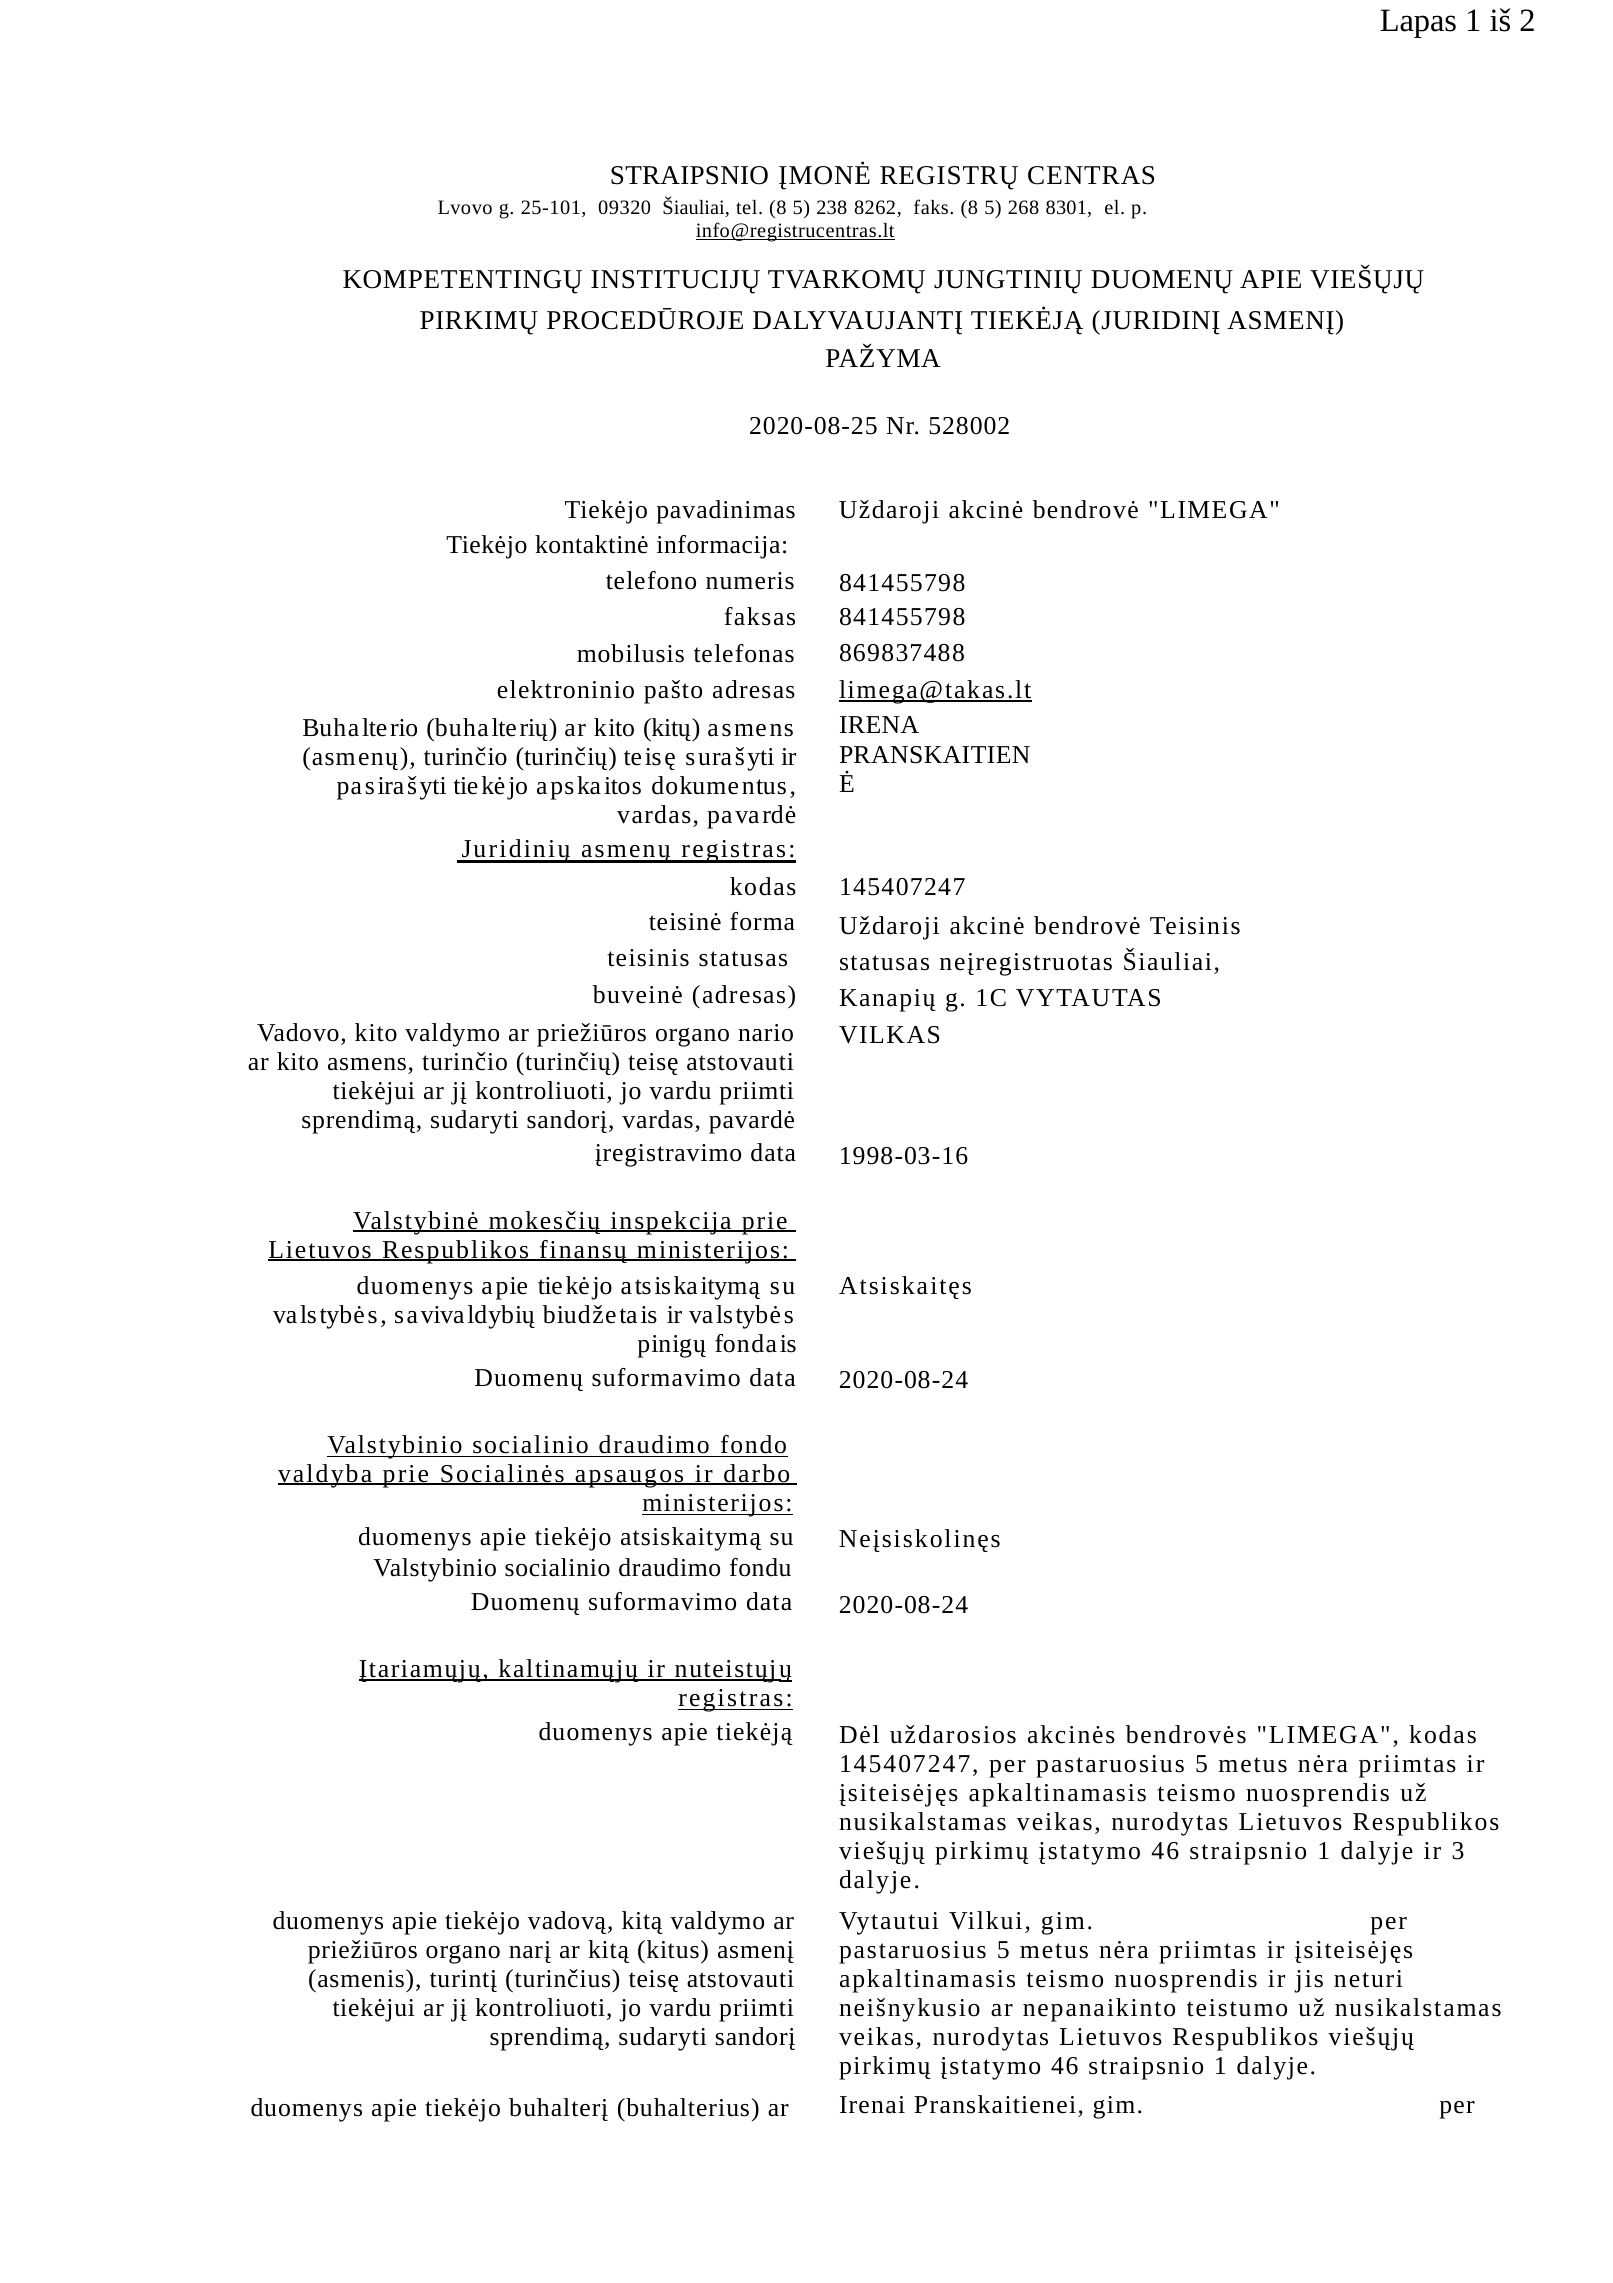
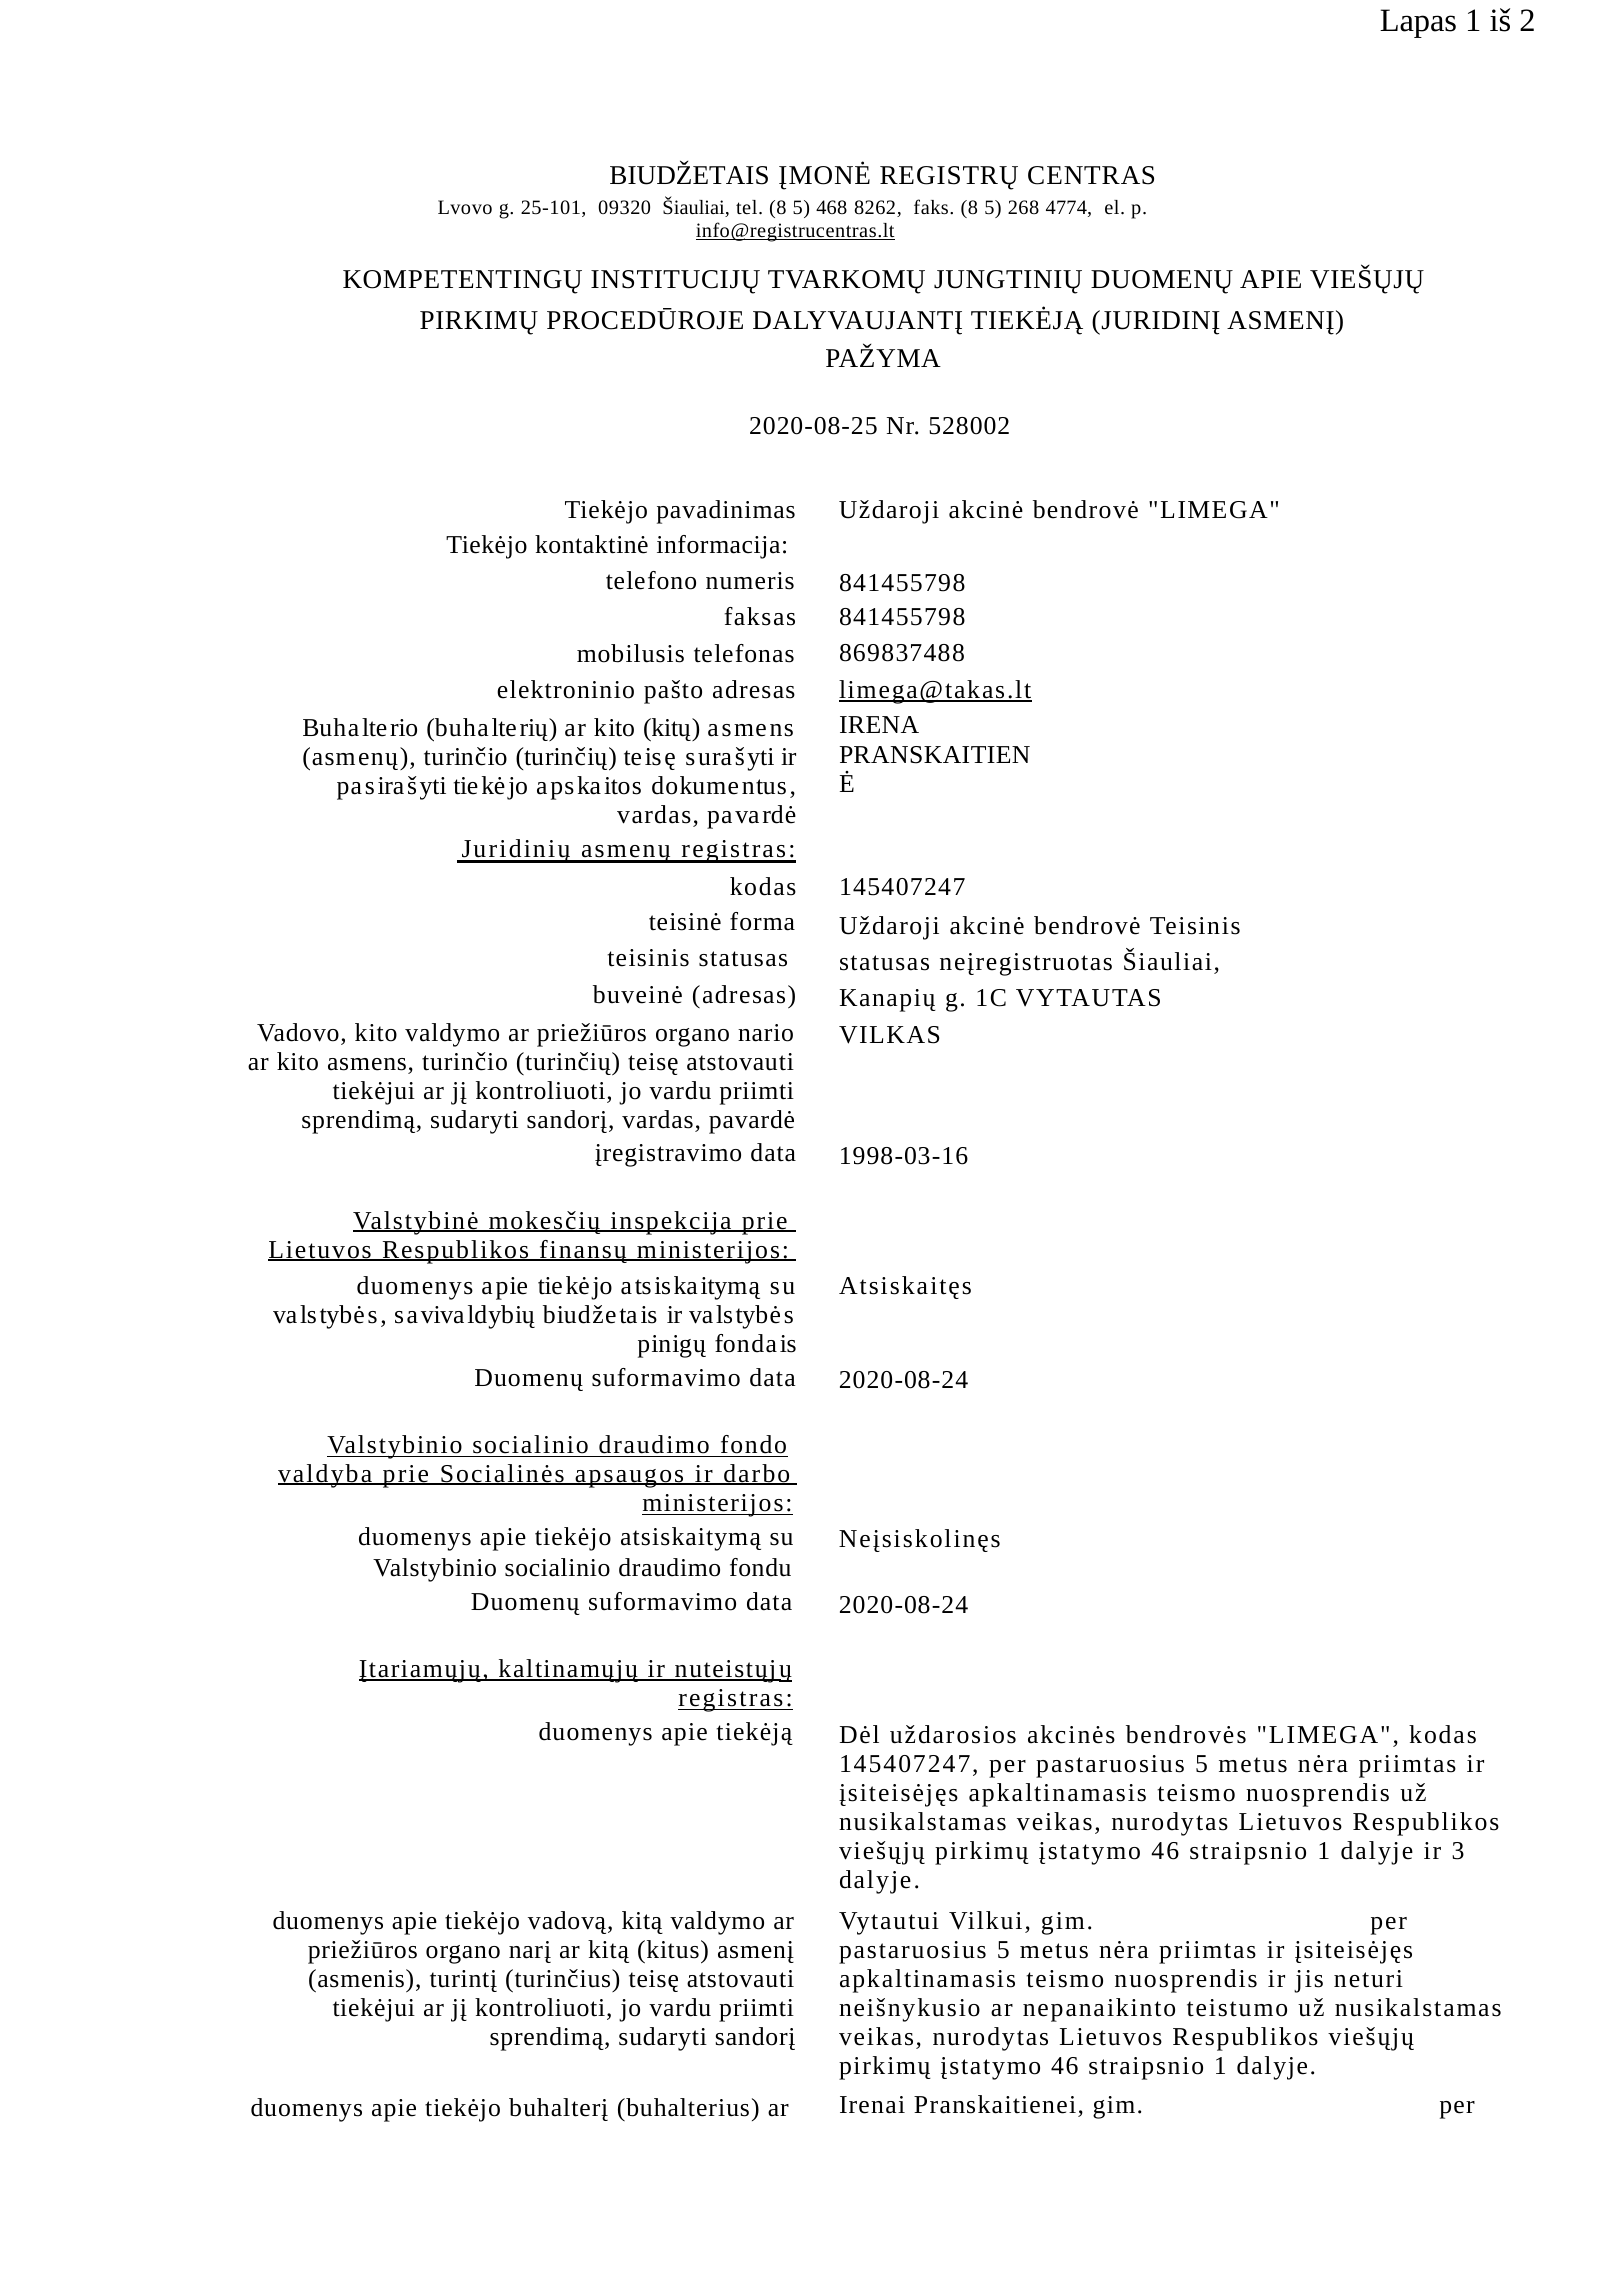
STRAIPSNIO: STRAIPSNIO -> BIUDŽETAIS (690, 176)
238: 238 -> 468 (832, 207)
8301: 8301 -> 4774 (1069, 207)
